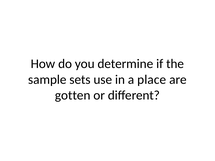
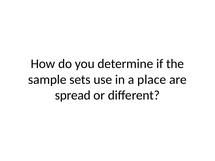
gotten: gotten -> spread (73, 95)
